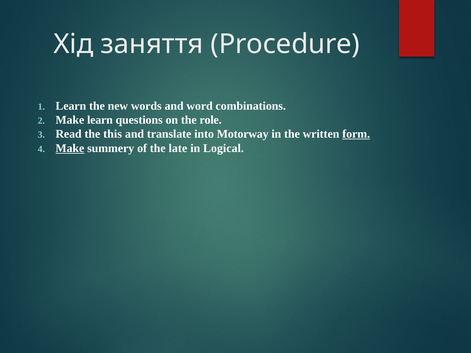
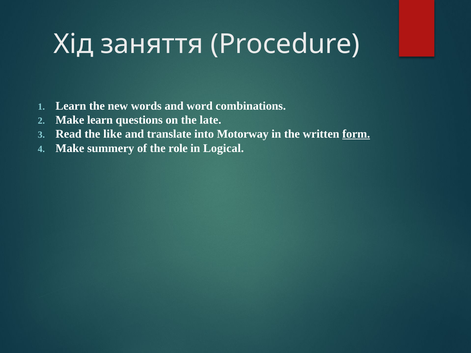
role: role -> late (210, 120)
this: this -> like (113, 134)
Make underline: present -> none (70, 148)
late: late -> role (178, 148)
